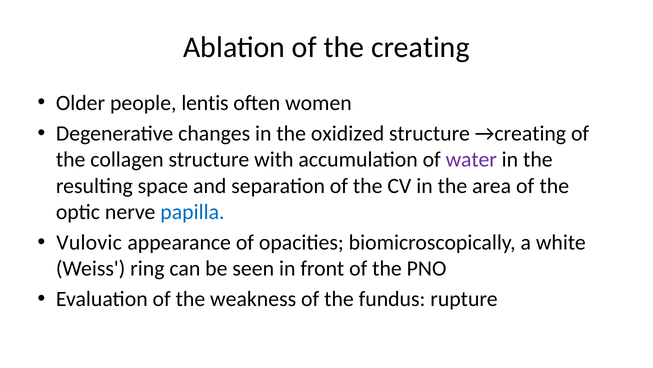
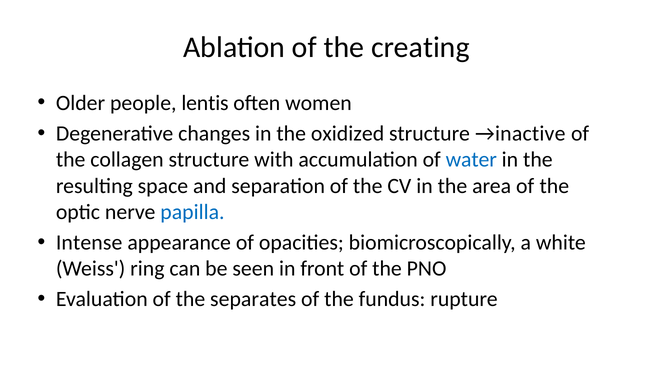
→creating: →creating -> →inactive (520, 133)
water colour: purple -> blue (471, 159)
Vulovic: Vulovic -> Intense (89, 242)
weakness: weakness -> separates (253, 299)
